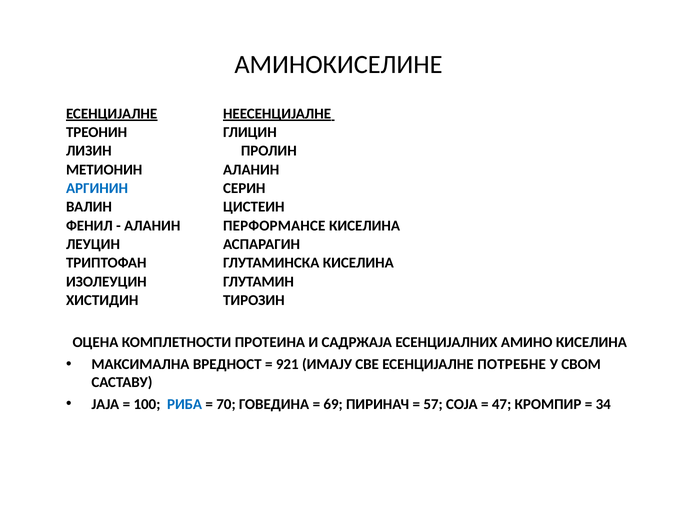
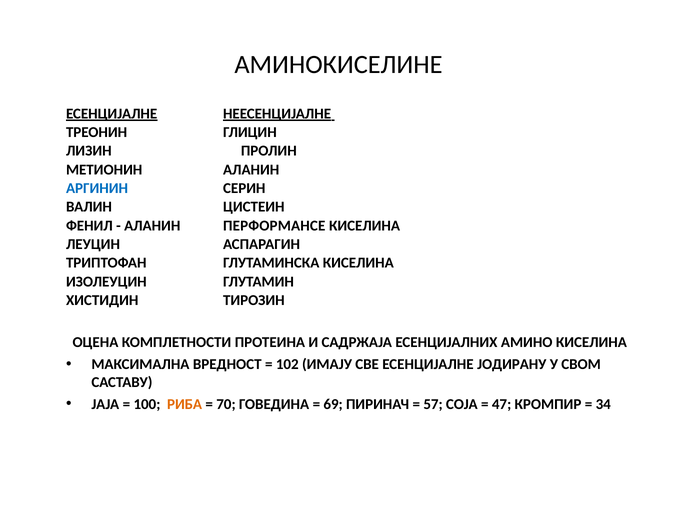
921: 921 -> 102 (287, 364)
ПОТРЕБНЕ: ПОТРЕБНЕ -> ЈОДИРАНУ (512, 364)
РИБА colour: blue -> orange (185, 404)
